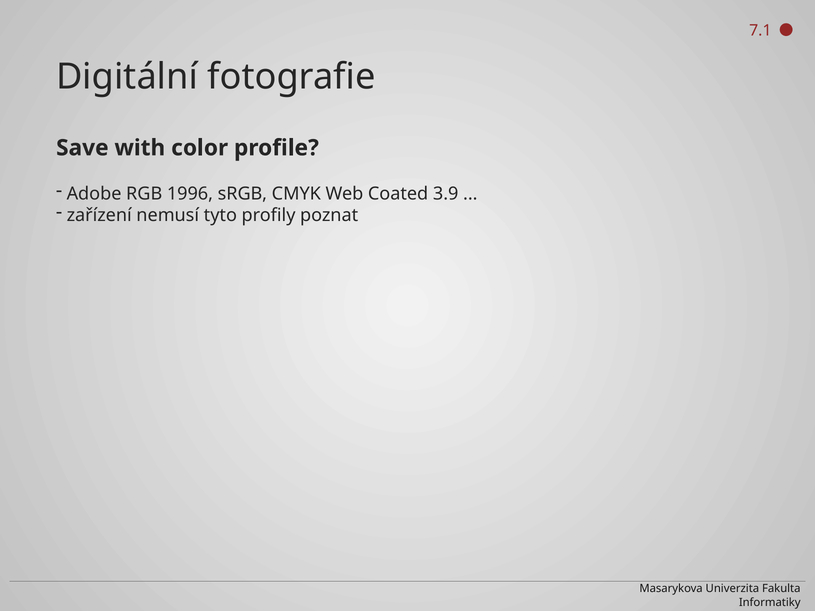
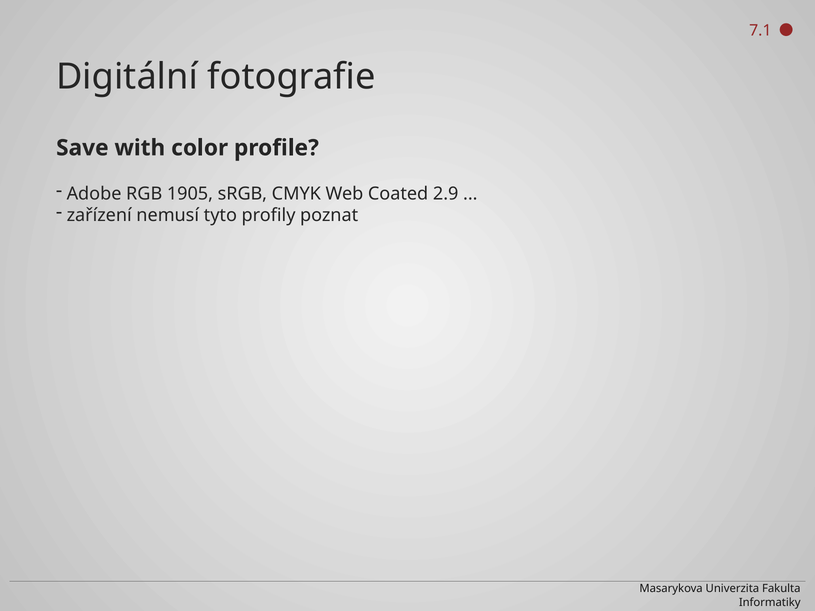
1996: 1996 -> 1905 (190, 194)
3.9: 3.9 -> 2.9 (446, 194)
